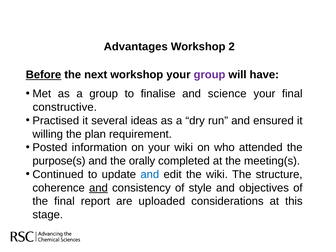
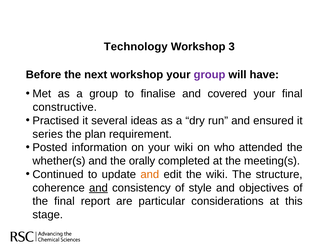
Advantages: Advantages -> Technology (136, 47)
2: 2 -> 3 (232, 47)
Before underline: present -> none (44, 75)
science: science -> covered (227, 94)
willing: willing -> series (48, 134)
purpose(s: purpose(s -> whether(s (59, 161)
and colour: blue -> orange (150, 174)
uploaded: uploaded -> particular (162, 201)
